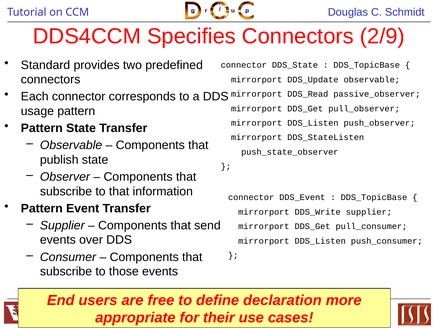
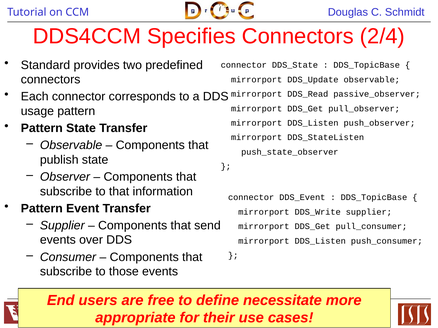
2/9: 2/9 -> 2/4 (382, 36)
declaration: declaration -> necessitate (282, 301)
